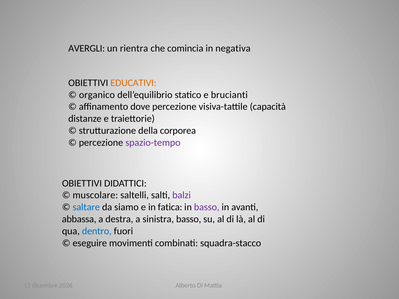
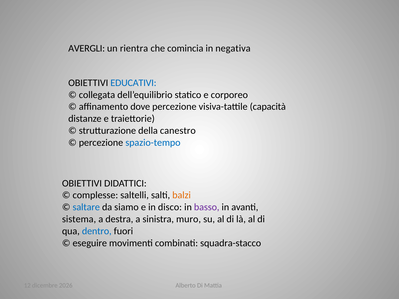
EDUCATIVI colour: orange -> blue (133, 83)
organico: organico -> collegata (97, 95)
brucianti: brucianti -> corporeo (229, 95)
corporea: corporea -> canestro (178, 131)
spazio-tempo colour: purple -> blue (153, 143)
muscolare: muscolare -> complesse (95, 195)
balzi colour: purple -> orange (182, 195)
fatica: fatica -> disco (170, 207)
abbassa: abbassa -> sistema (79, 219)
sinistra basso: basso -> muro (189, 219)
